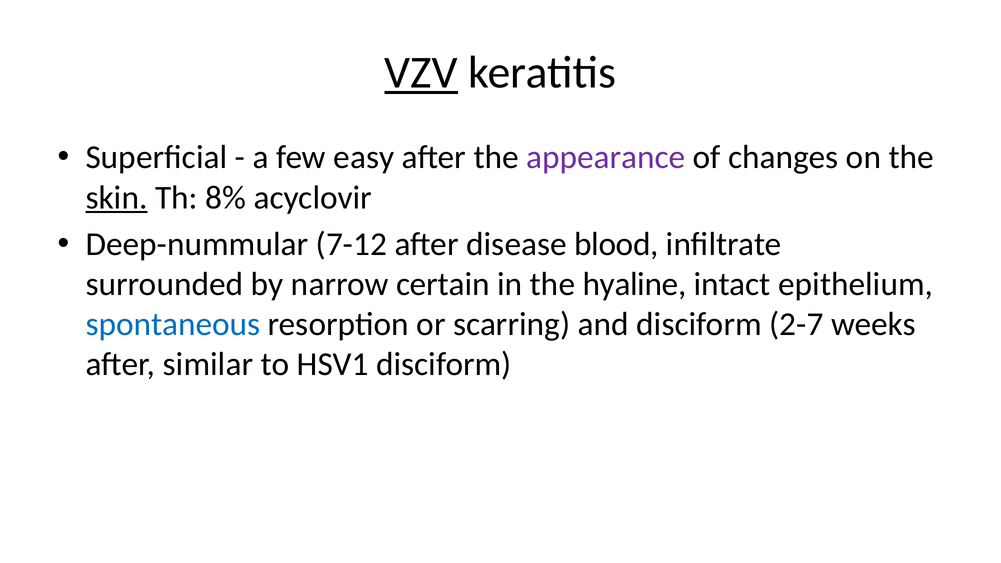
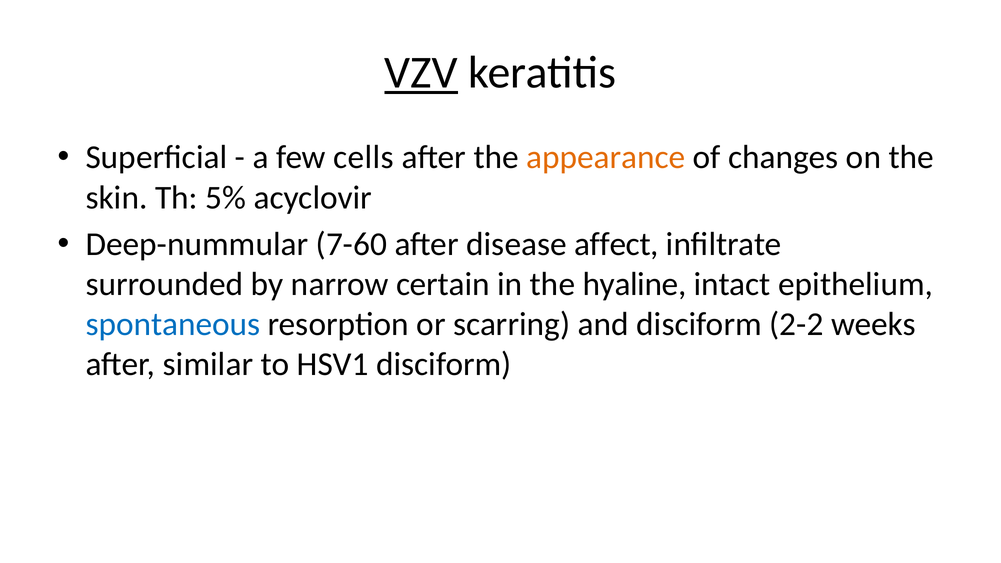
easy: easy -> cells (364, 157)
appearance colour: purple -> orange (606, 157)
skin underline: present -> none (117, 198)
8%: 8% -> 5% (226, 198)
7-12: 7-12 -> 7-60 (351, 244)
blood: blood -> affect (616, 244)
2-7: 2-7 -> 2-2 (796, 324)
